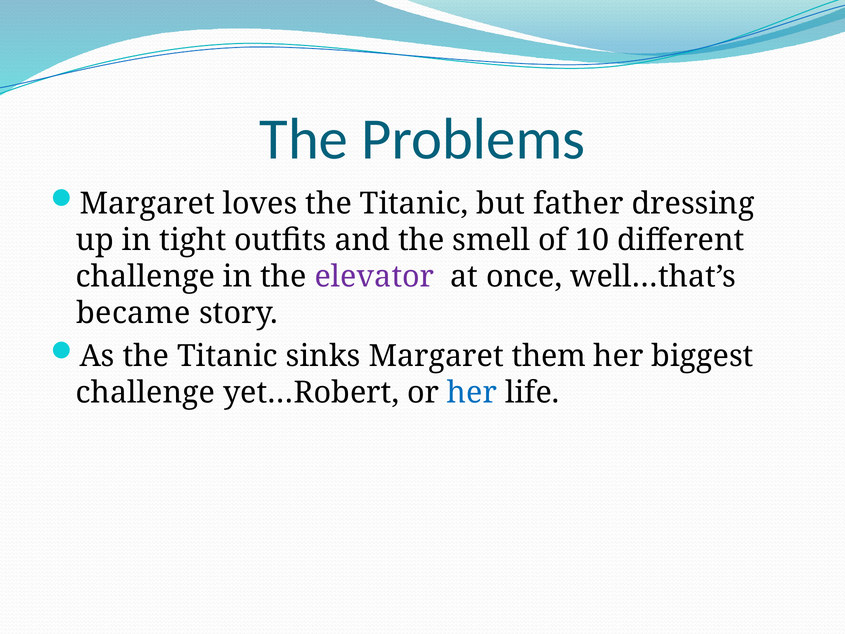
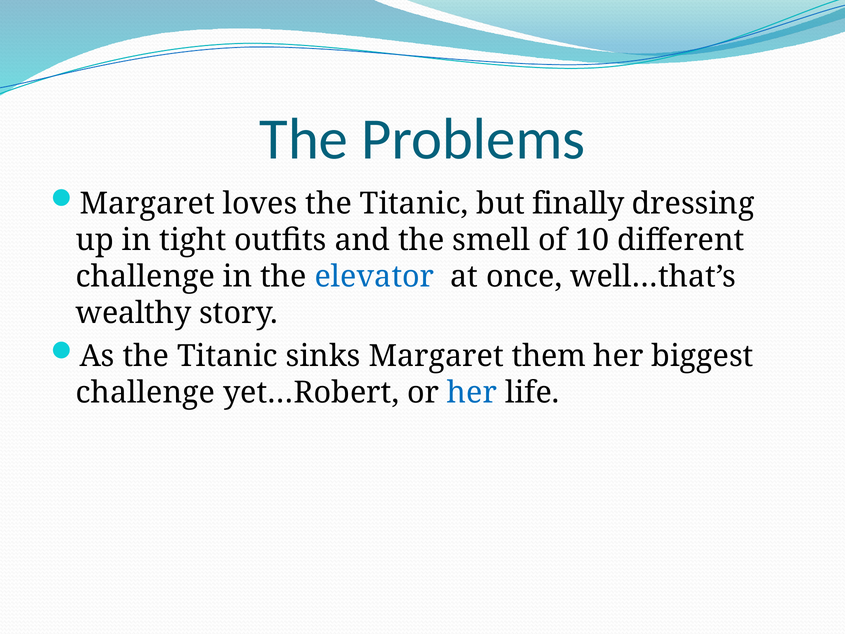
father: father -> finally (579, 203)
elevator colour: purple -> blue (374, 277)
became: became -> wealthy (134, 313)
